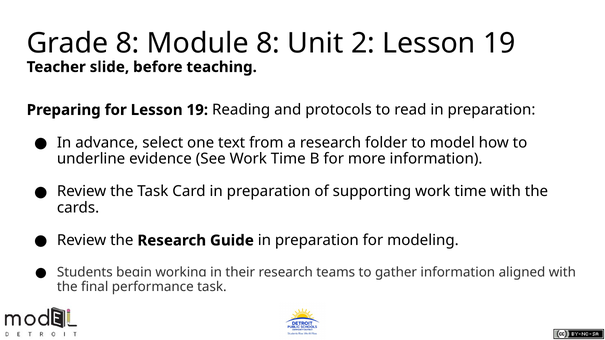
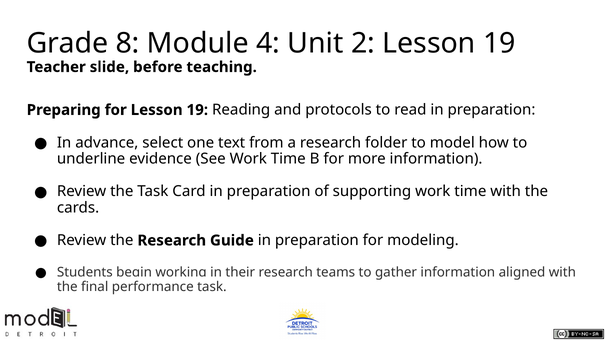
Module 8: 8 -> 4 (268, 43)
